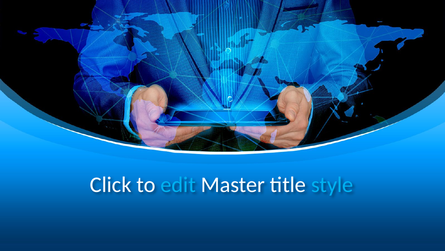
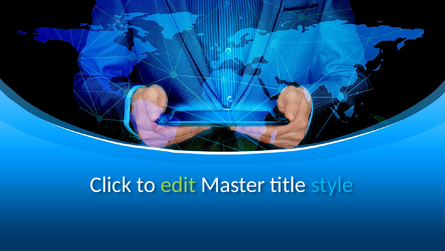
edit colour: light blue -> light green (178, 184)
